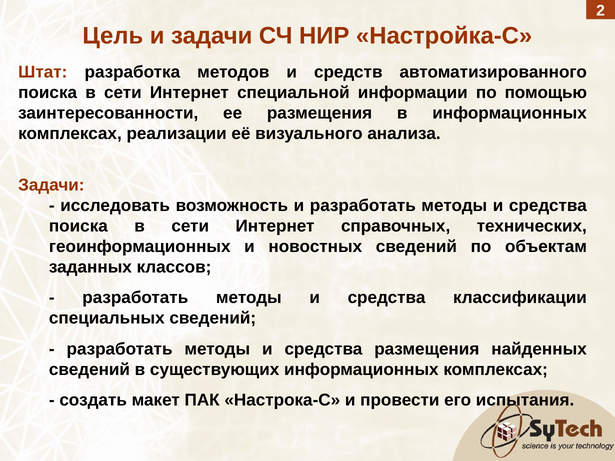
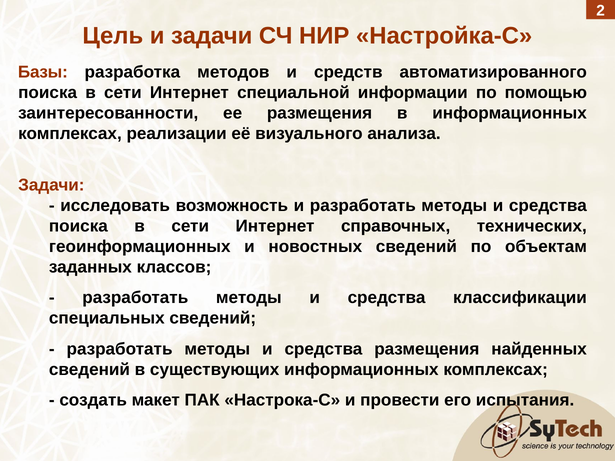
Штат: Штат -> Базы (43, 72)
